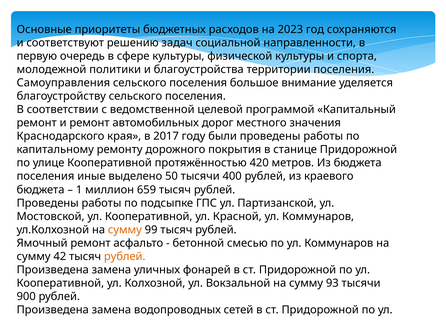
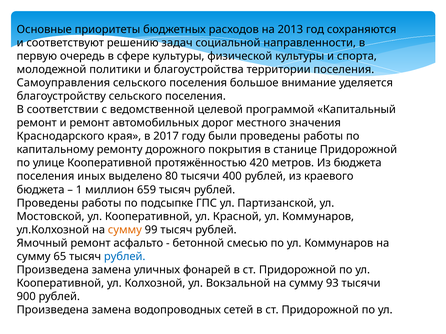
2023: 2023 -> 2013 (290, 29)
иные: иные -> иных (91, 177)
50: 50 -> 80 (171, 177)
42: 42 -> 65 (60, 257)
рублей colour: orange -> blue (125, 257)
